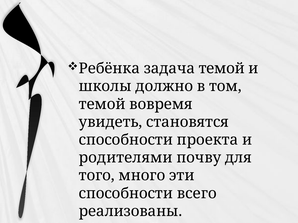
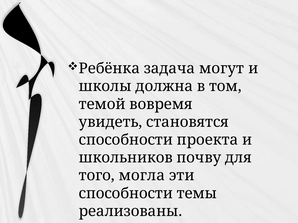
задача темой: темой -> могут (222, 69)
должно: должно -> должна (164, 86)
родителями: родителями -> школьников (126, 158)
много: много -> могла (142, 176)
всего: всего -> темы (197, 194)
